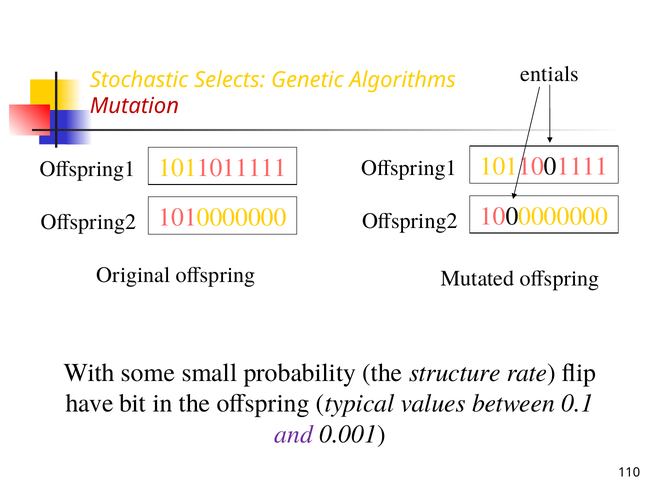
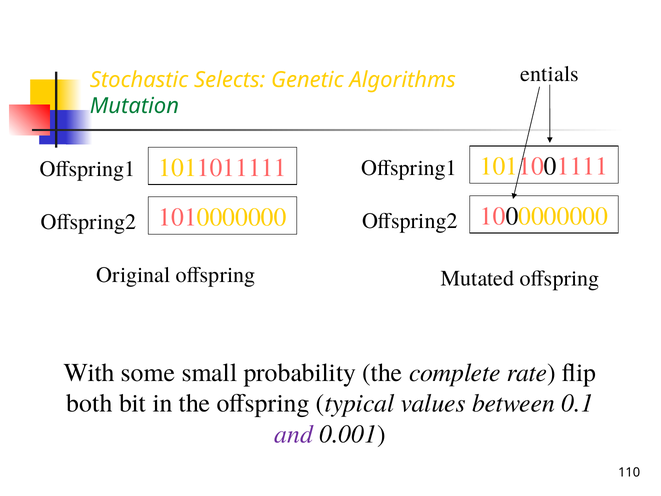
Mutation colour: red -> green (134, 106)
structure: structure -> complete (455, 372)
have: have -> both (89, 403)
